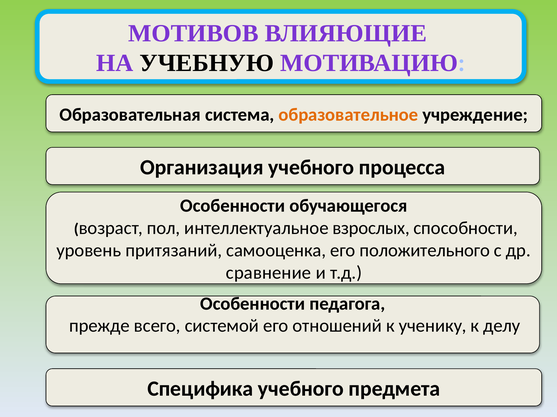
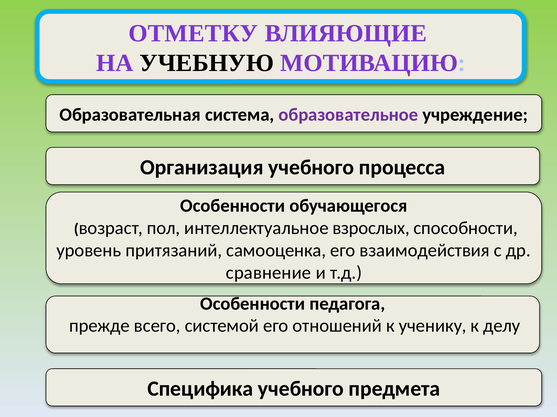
МОТИВОВ: МОТИВОВ -> ОТМЕТКУ (193, 33)
образовательное colour: orange -> purple (348, 115)
положительного: положительного -> взаимодействия (425, 251)
